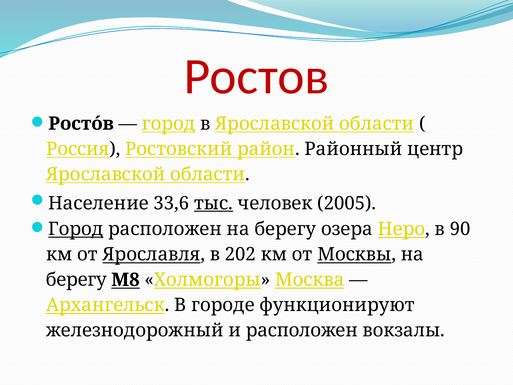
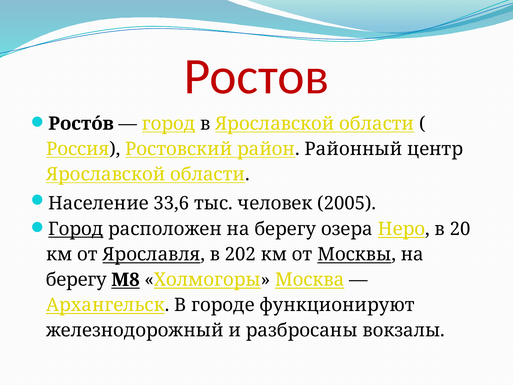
тыс underline: present -> none (213, 203)
90: 90 -> 20 (460, 229)
и расположен: расположен -> разбросаны (302, 330)
